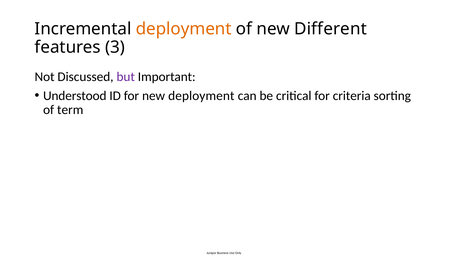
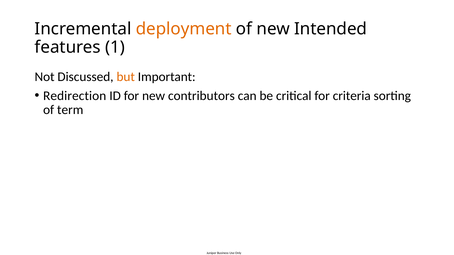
Different: Different -> Intended (331, 29)
3: 3 -> 1 (115, 47)
but colour: purple -> orange (126, 77)
Understood: Understood -> Redirection (75, 96)
new deployment: deployment -> contributors (201, 96)
